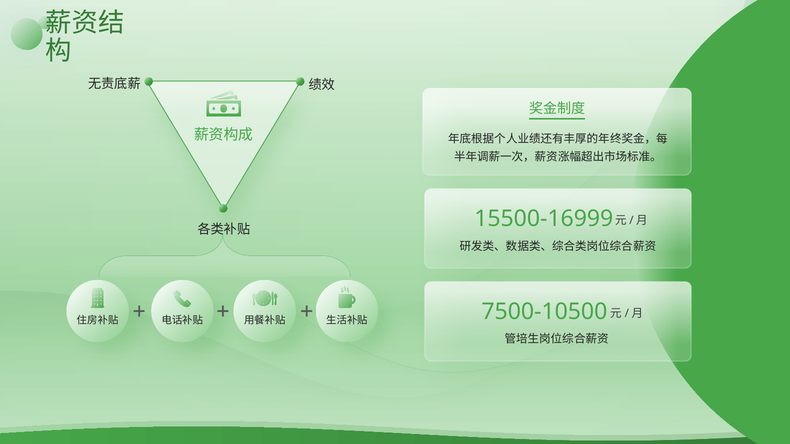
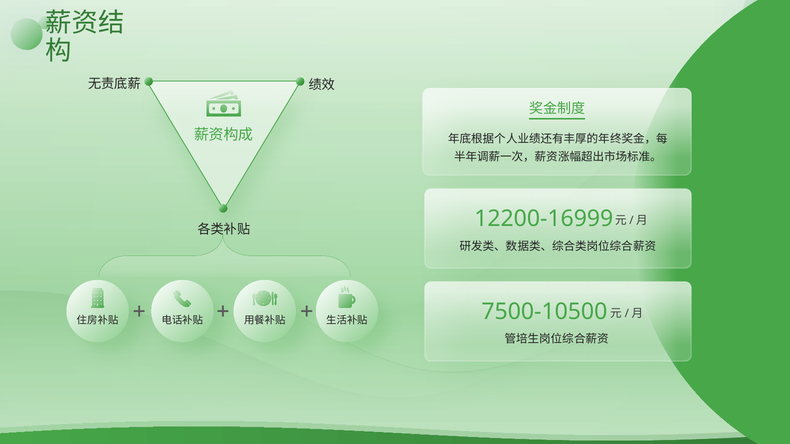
15500-16999: 15500-16999 -> 12200-16999 (544, 219)
